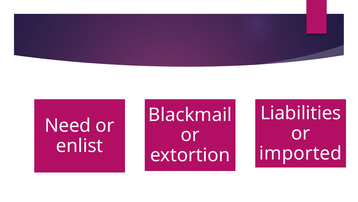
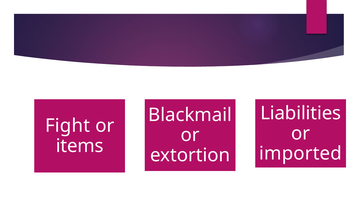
Need: Need -> Fight (68, 125)
enlist: enlist -> items (80, 145)
